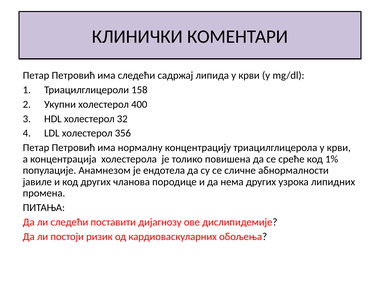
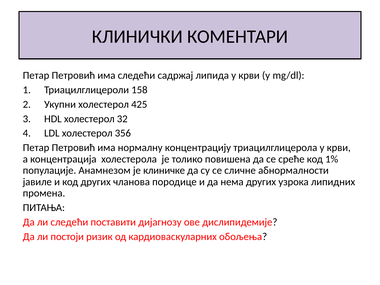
400: 400 -> 425 (139, 104)
ендотела: ендотела -> клиничке (164, 170)
